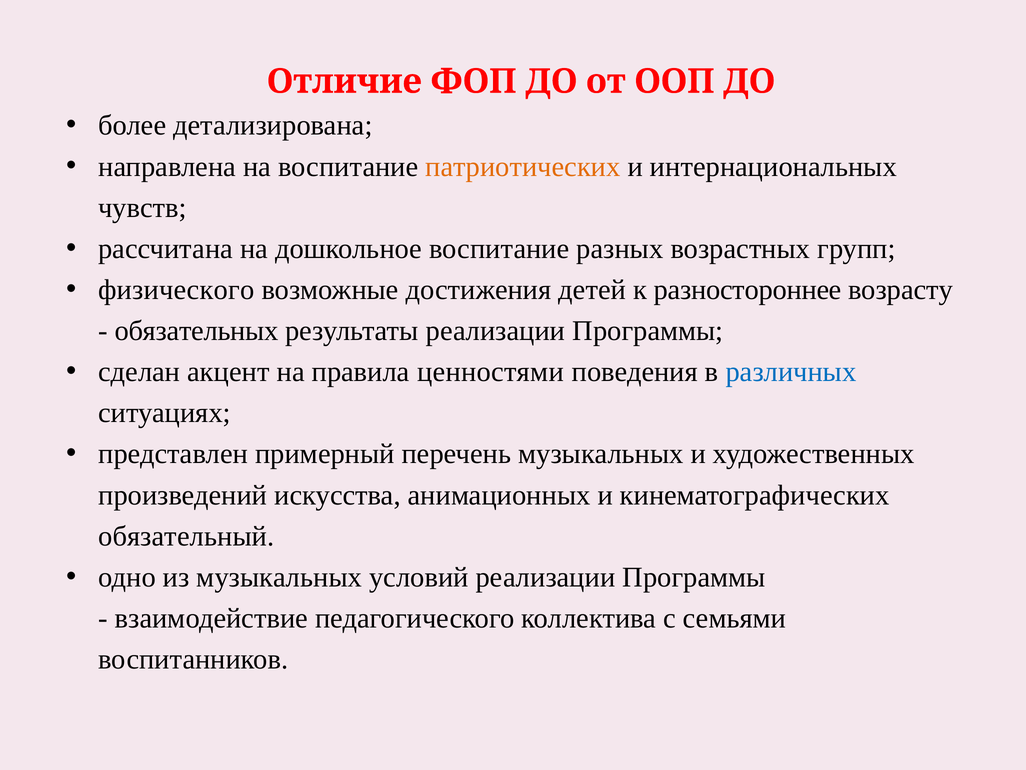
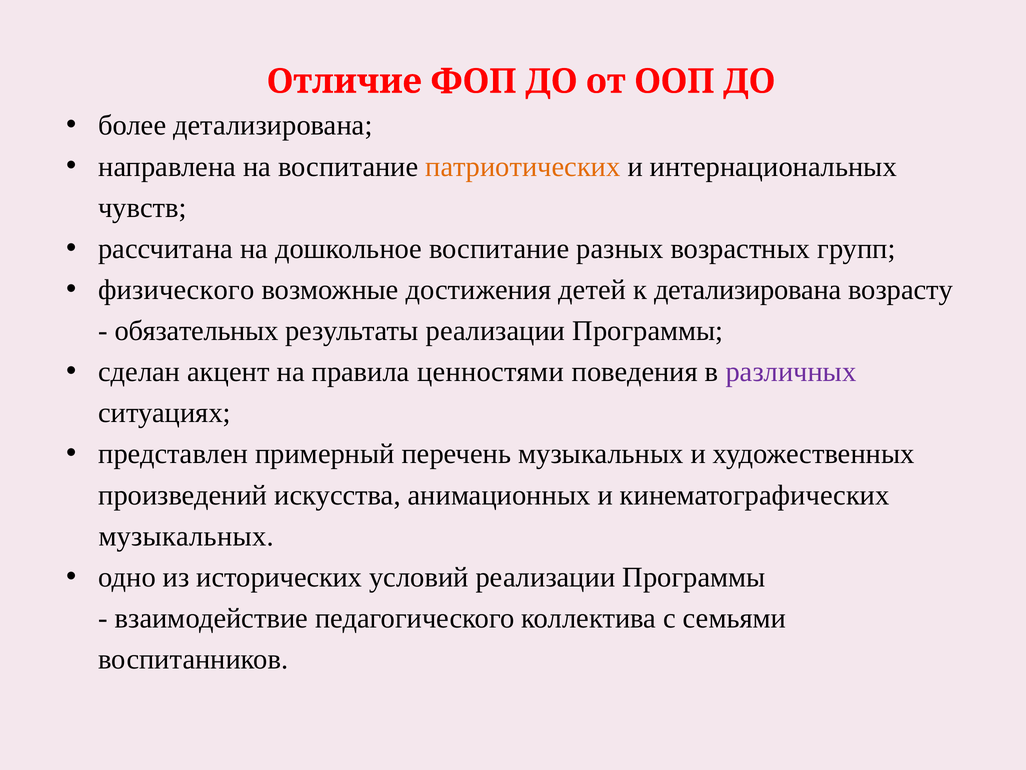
к разностороннее: разностороннее -> детализирована (748, 290)
различных colour: blue -> purple (791, 372)
обязательный: обязательный -> музыкальных (186, 536)
из музыкальных: музыкальных -> исторических (279, 577)
